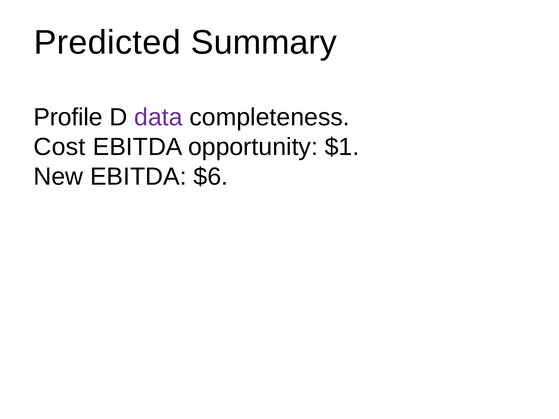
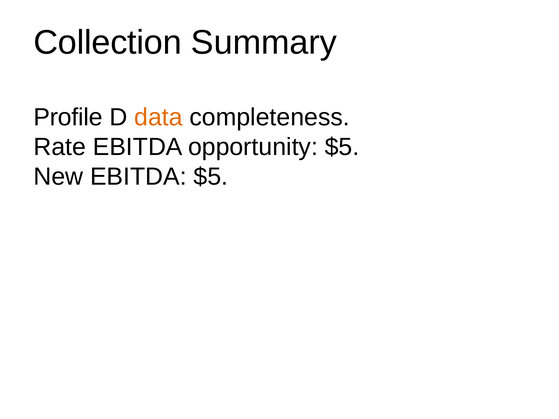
Predicted: Predicted -> Collection (108, 42)
data colour: purple -> orange (158, 117)
Cost: Cost -> Rate (60, 147)
opportunity $1: $1 -> $5 (342, 147)
EBITDA $6: $6 -> $5 (211, 177)
